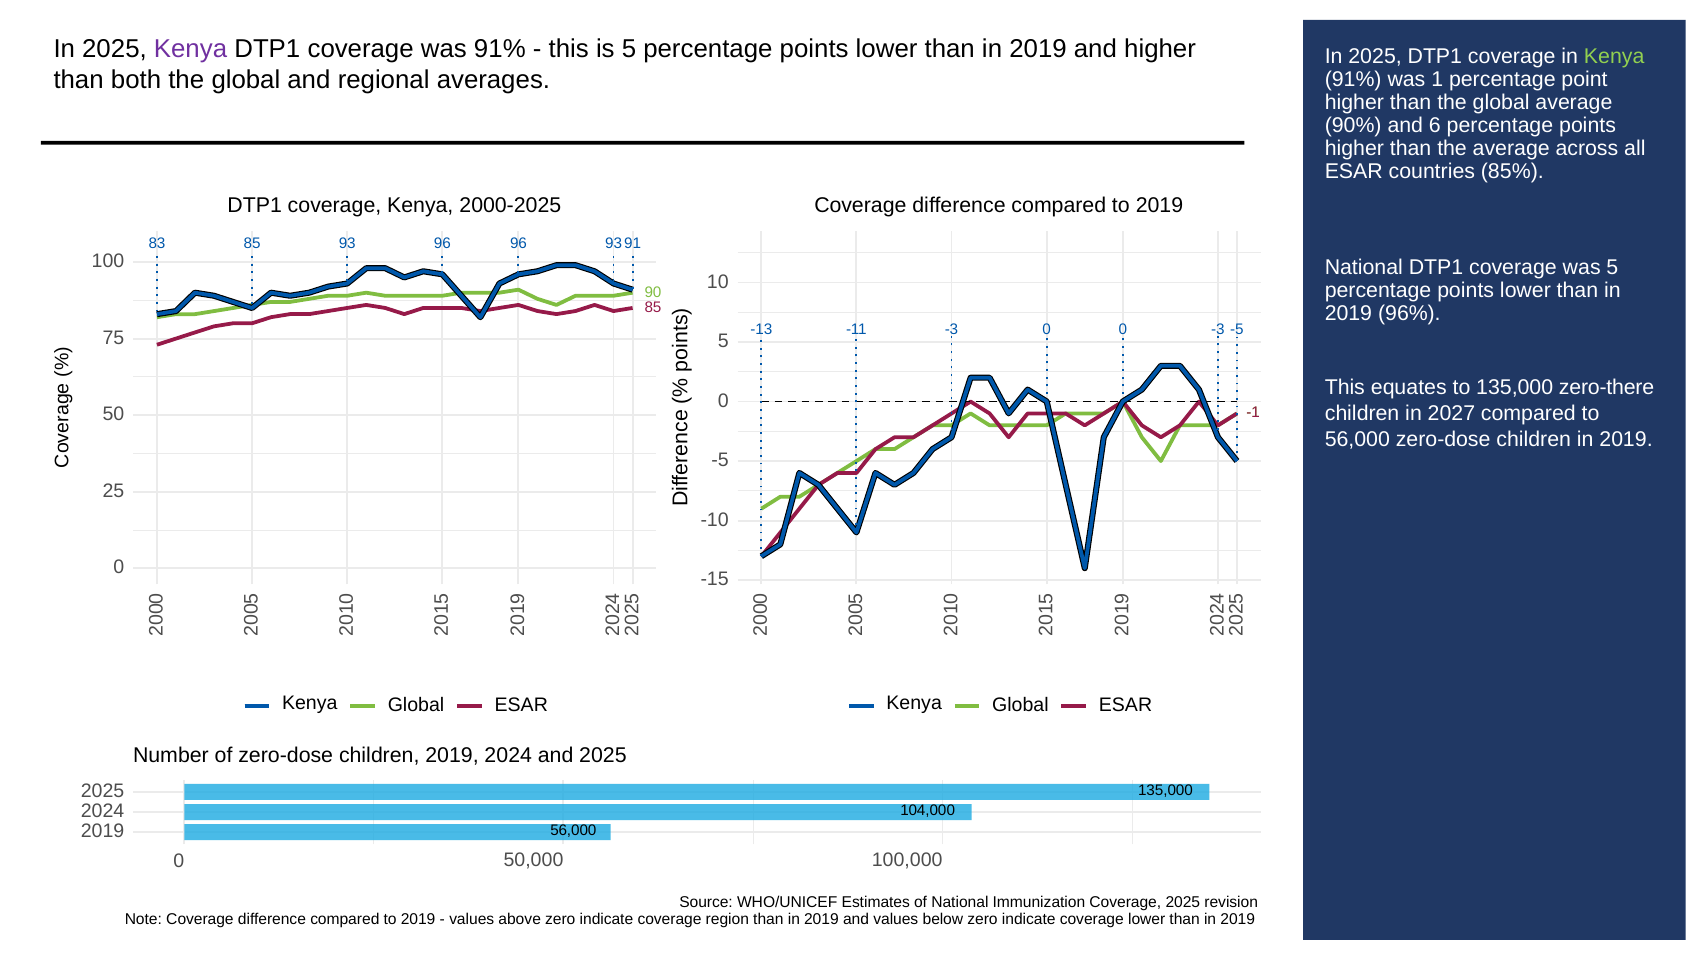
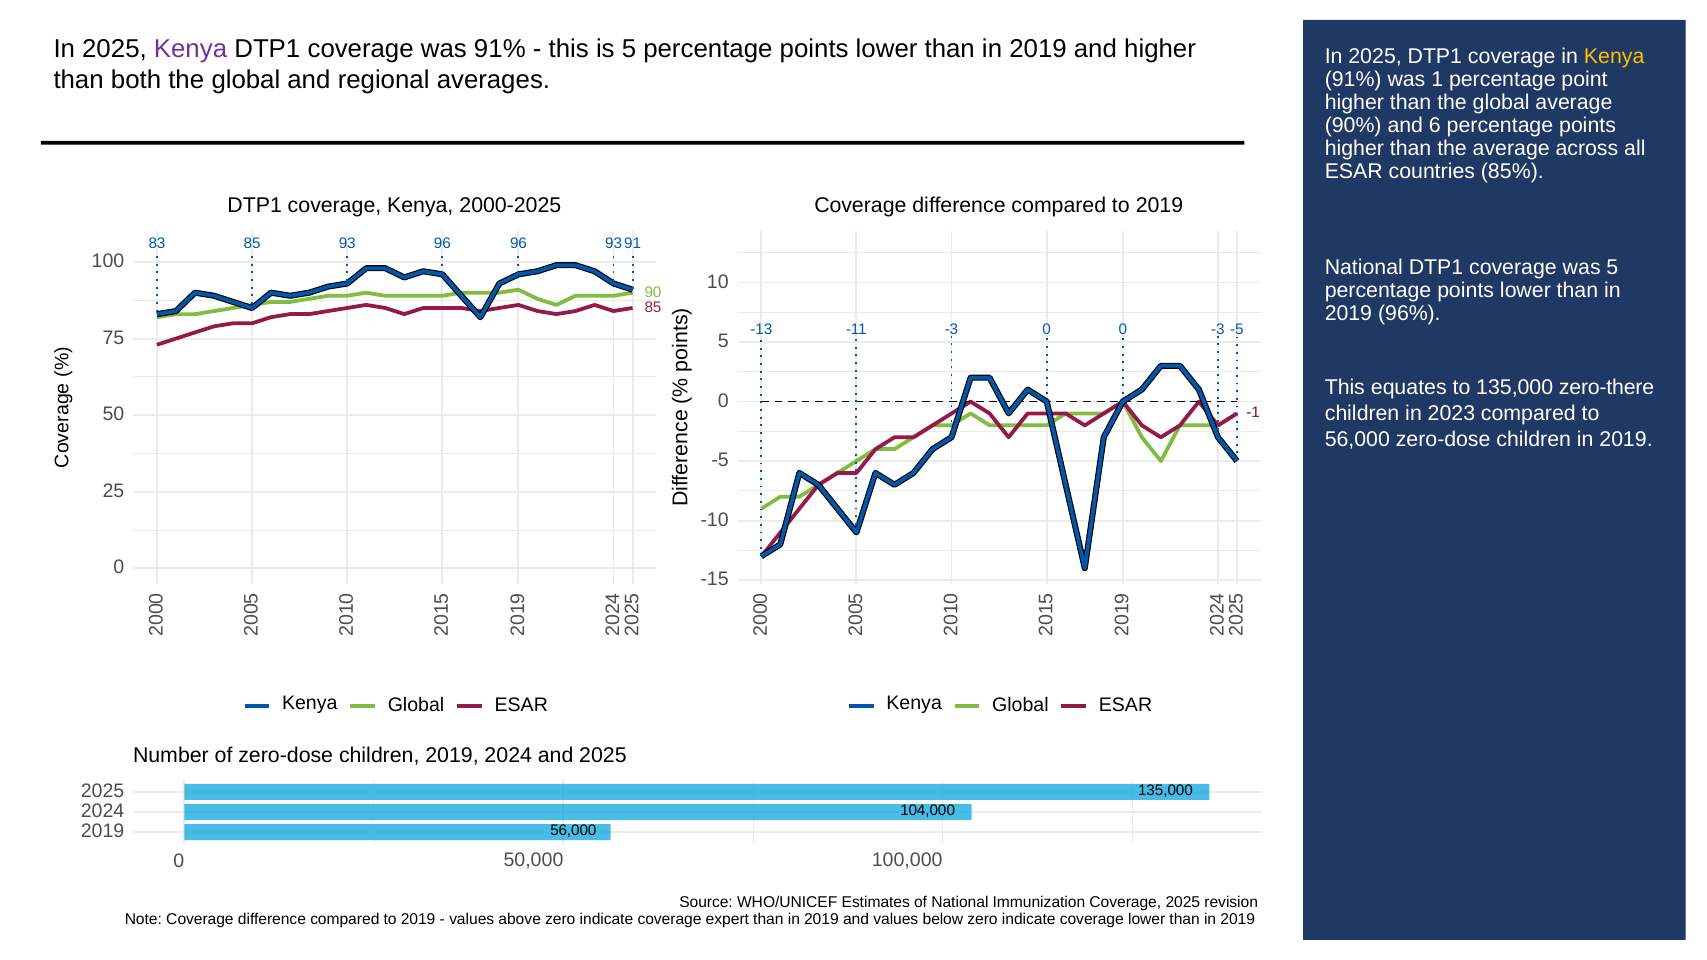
Kenya colour: light green -> yellow (1614, 56)
2027: 2027 -> 2023 (1451, 414)
region: region -> expert (727, 919)
